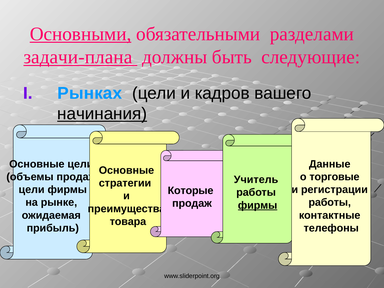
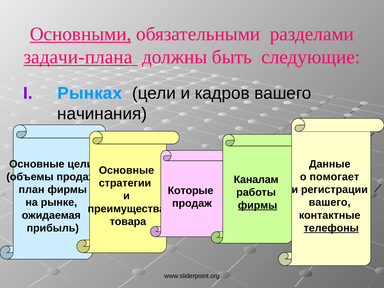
начинания underline: present -> none (102, 114)
торговые: торговые -> помогает (334, 177)
Учитель: Учитель -> Каналам (256, 180)
цели: цели -> план (32, 190)
работы: работы -> вашего (330, 202)
телефоны underline: none -> present (331, 228)
